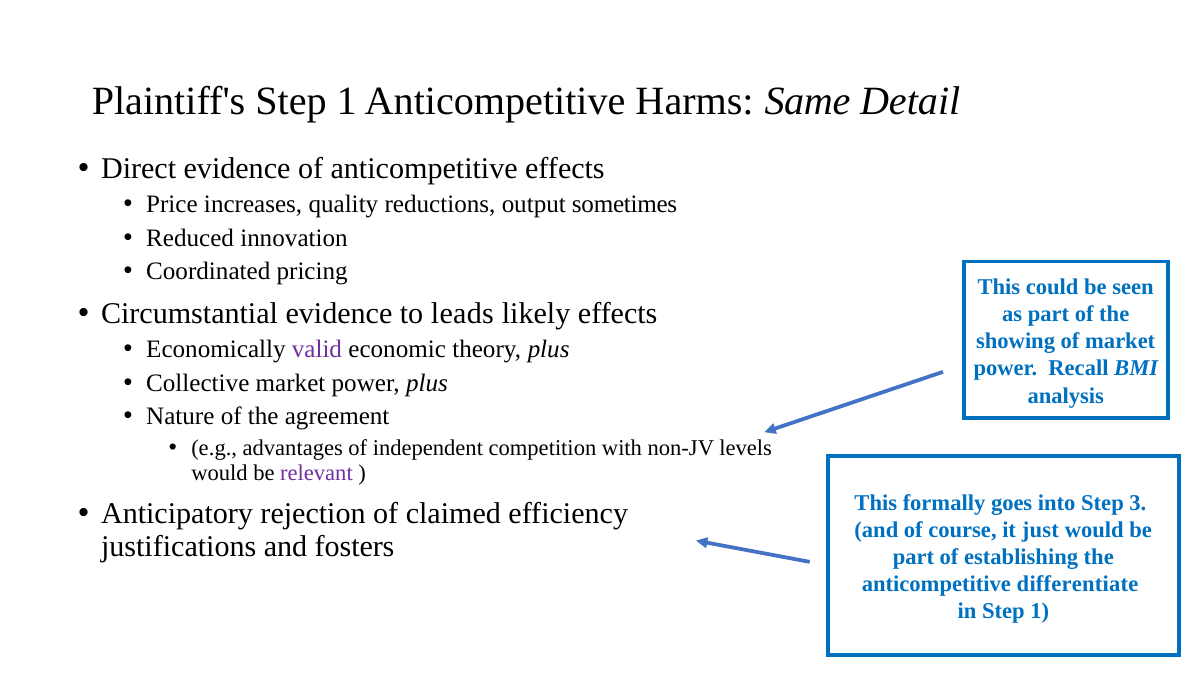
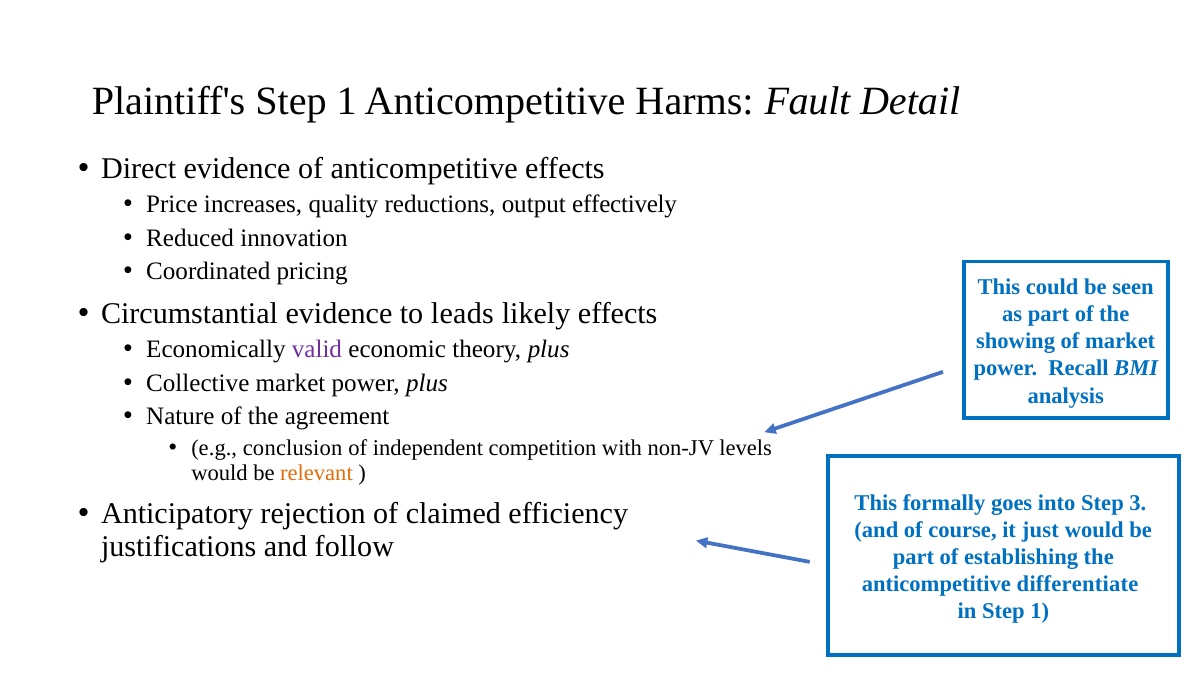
Same: Same -> Fault (807, 101)
sometimes: sometimes -> effectively (625, 205)
advantages: advantages -> conclusion (293, 448)
relevant colour: purple -> orange (316, 473)
fosters: fosters -> follow (354, 546)
